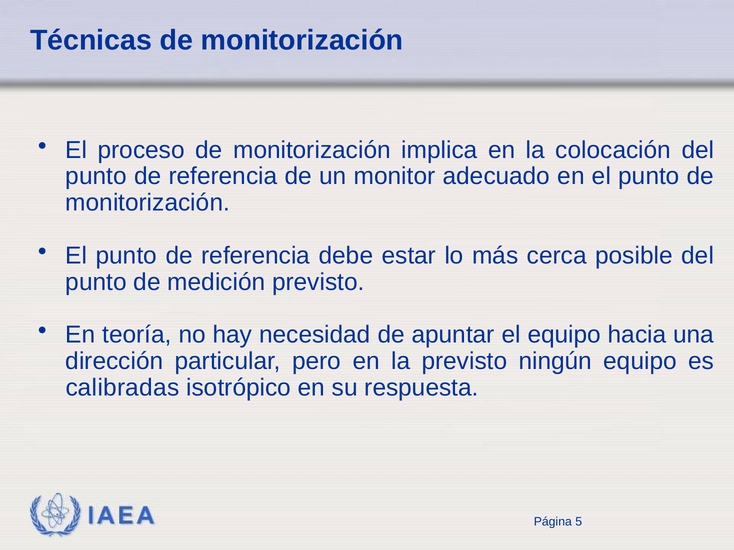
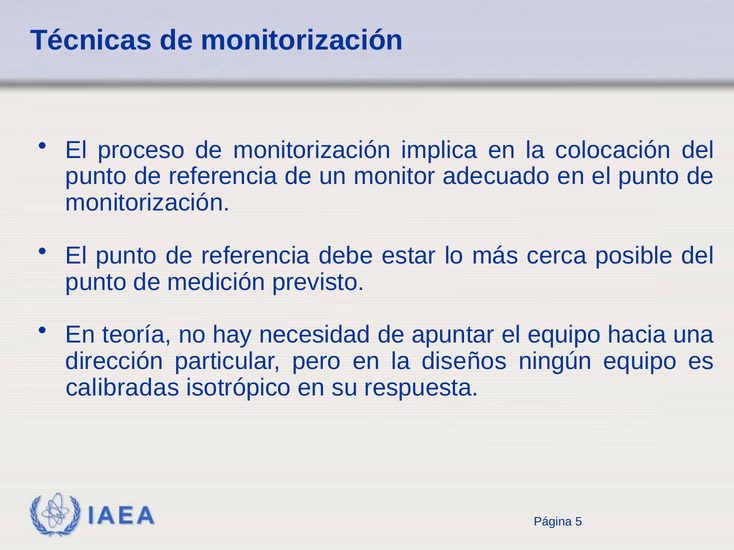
la previsto: previsto -> diseños (464, 361)
